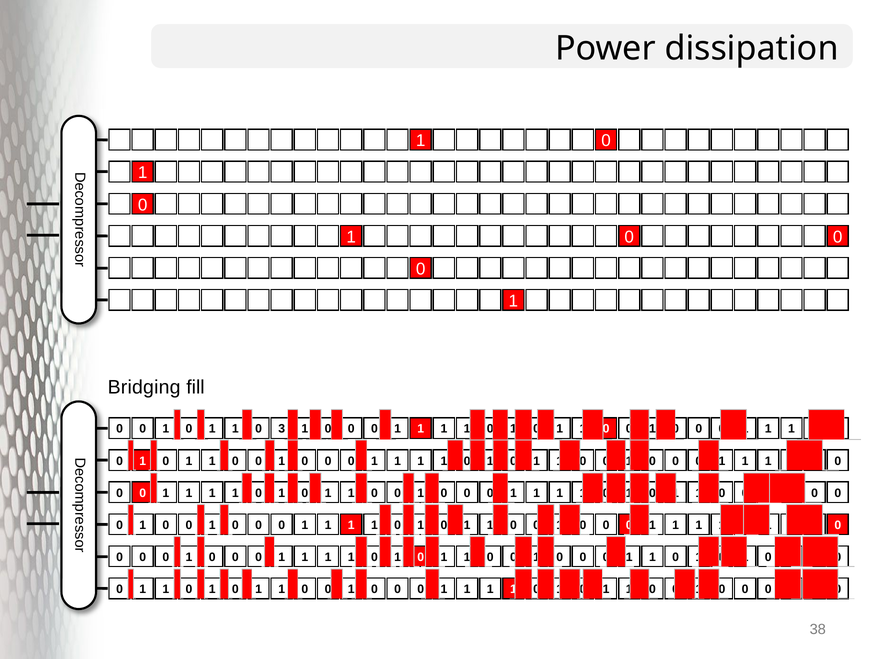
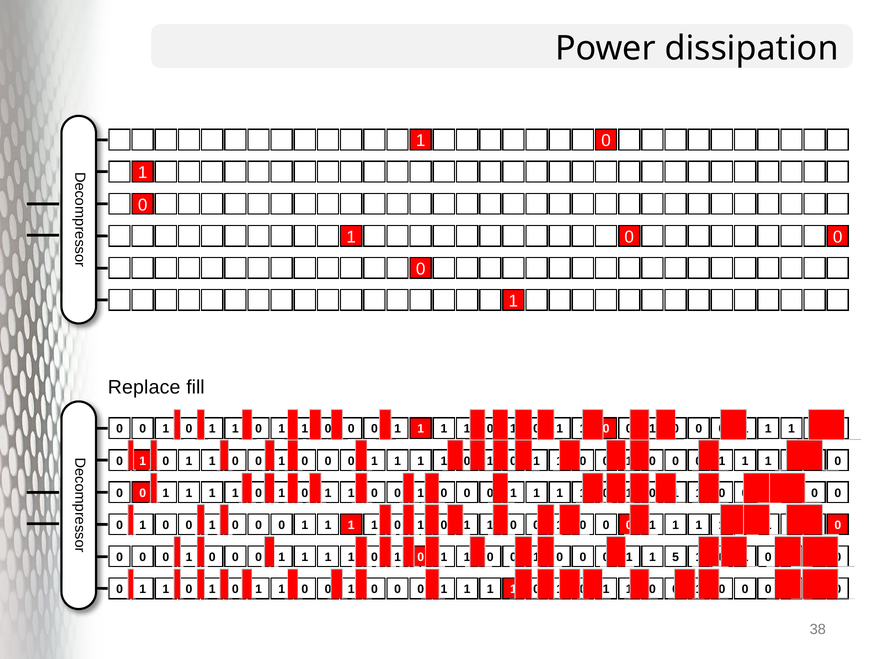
Bridging: Bridging -> Replace (144, 387)
3: 3 -> 1 (282, 429)
0: 0 -> 5 (676, 557)
